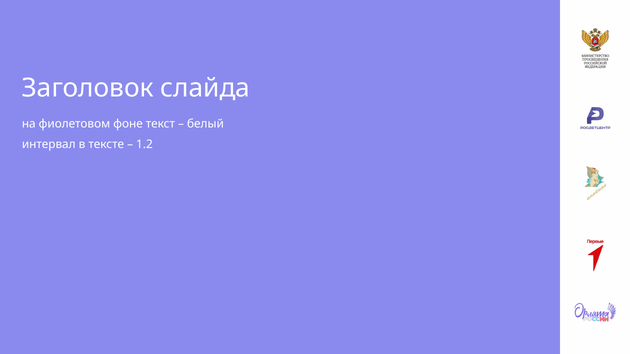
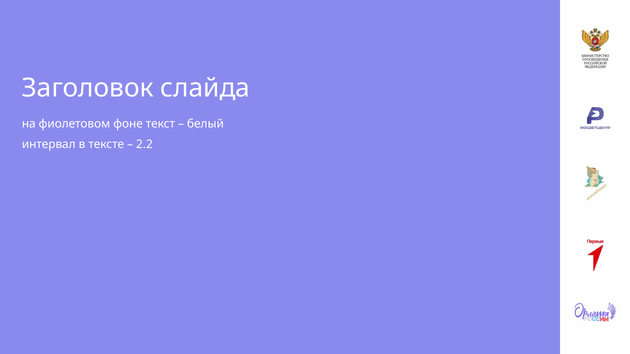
1.2: 1.2 -> 2.2 (144, 145)
